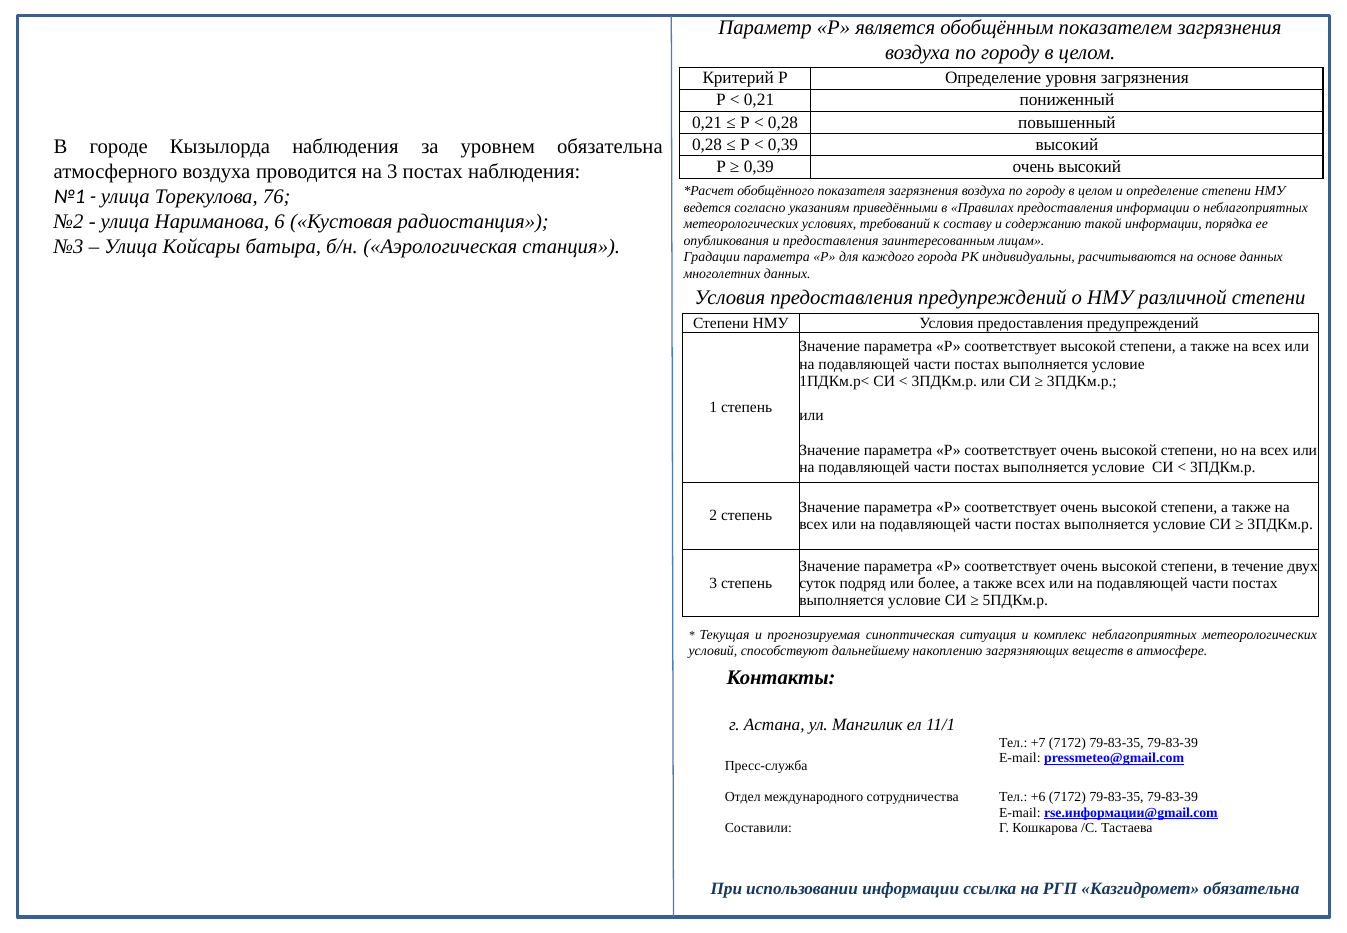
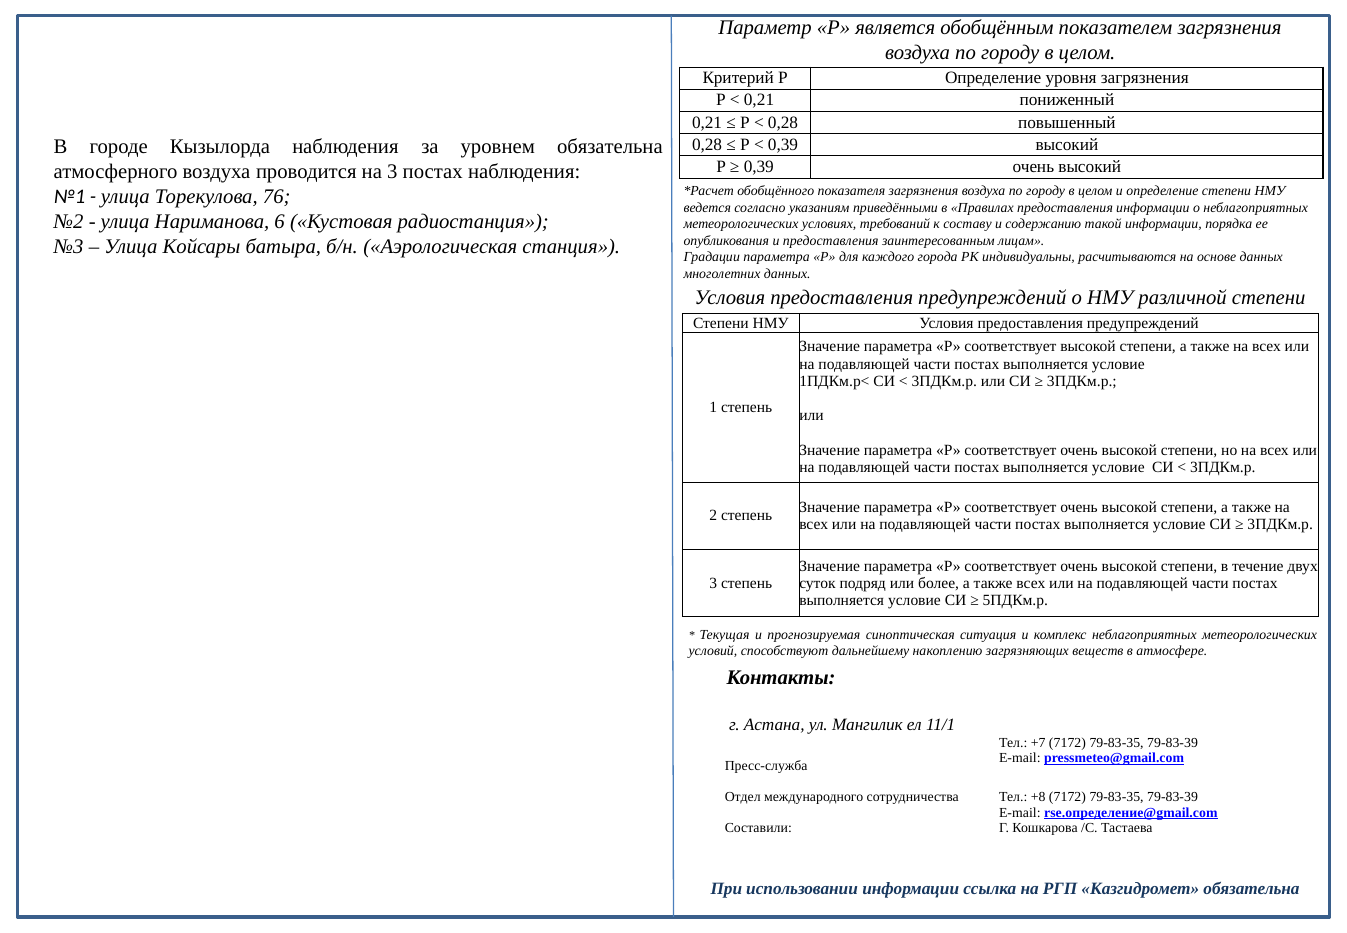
+6: +6 -> +8 (1038, 797)
rse.информации@gmail.com: rse.информации@gmail.com -> rse.определение@gmail.com (1131, 812)
